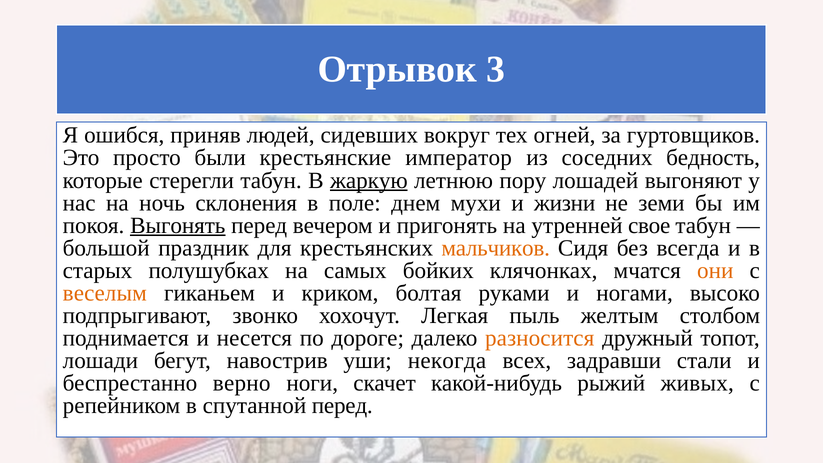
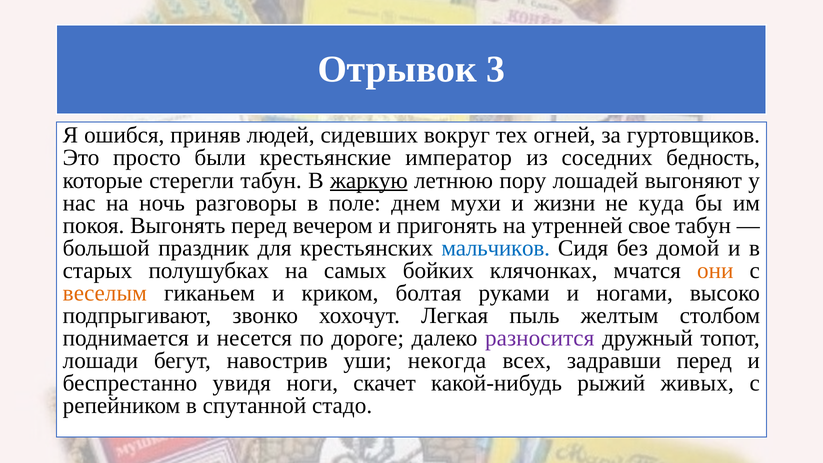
склонения: склонения -> разговоры (246, 203)
земи: земи -> куда (661, 203)
Выгонять underline: present -> none (178, 225)
мальчиков colour: orange -> blue (496, 248)
всегда: всегда -> домой (688, 248)
разносится colour: orange -> purple (540, 338)
задравши стали: стали -> перед (704, 361)
верно: верно -> увидя (242, 383)
спутанной перед: перед -> стадо (342, 406)
